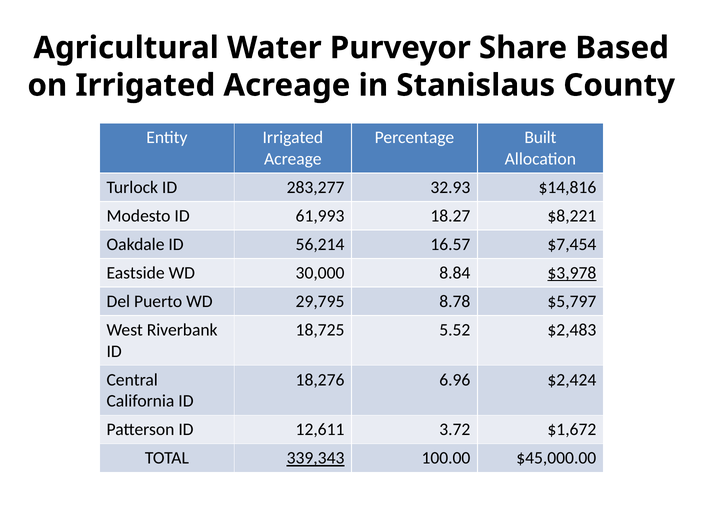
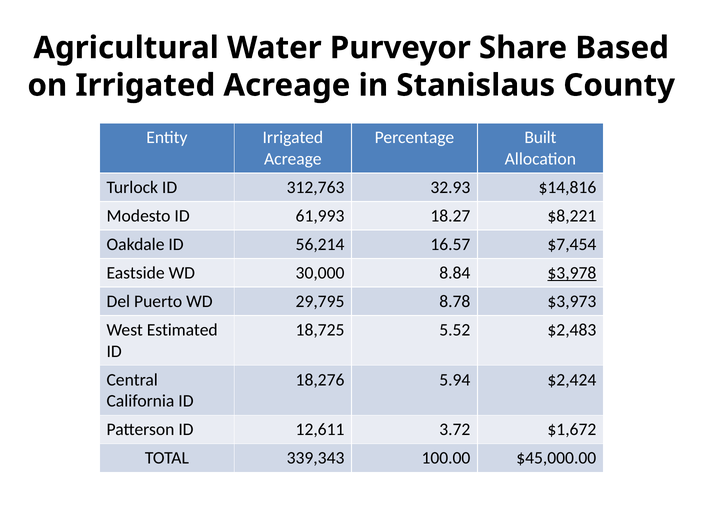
283,277: 283,277 -> 312,763 (316, 187)
$5,797: $5,797 -> $3,973 (572, 301)
Riverbank: Riverbank -> Estimated (182, 330)
6.96: 6.96 -> 5.94 (455, 380)
339,343 underline: present -> none (316, 458)
